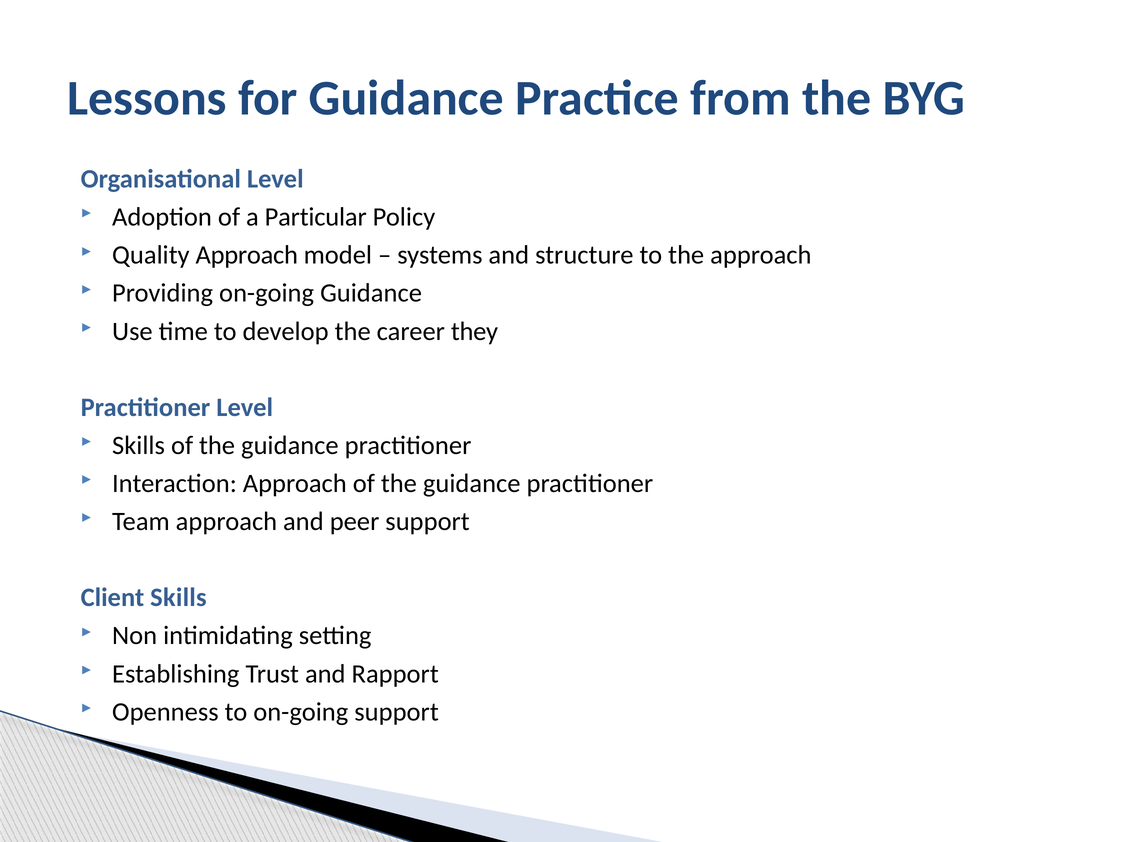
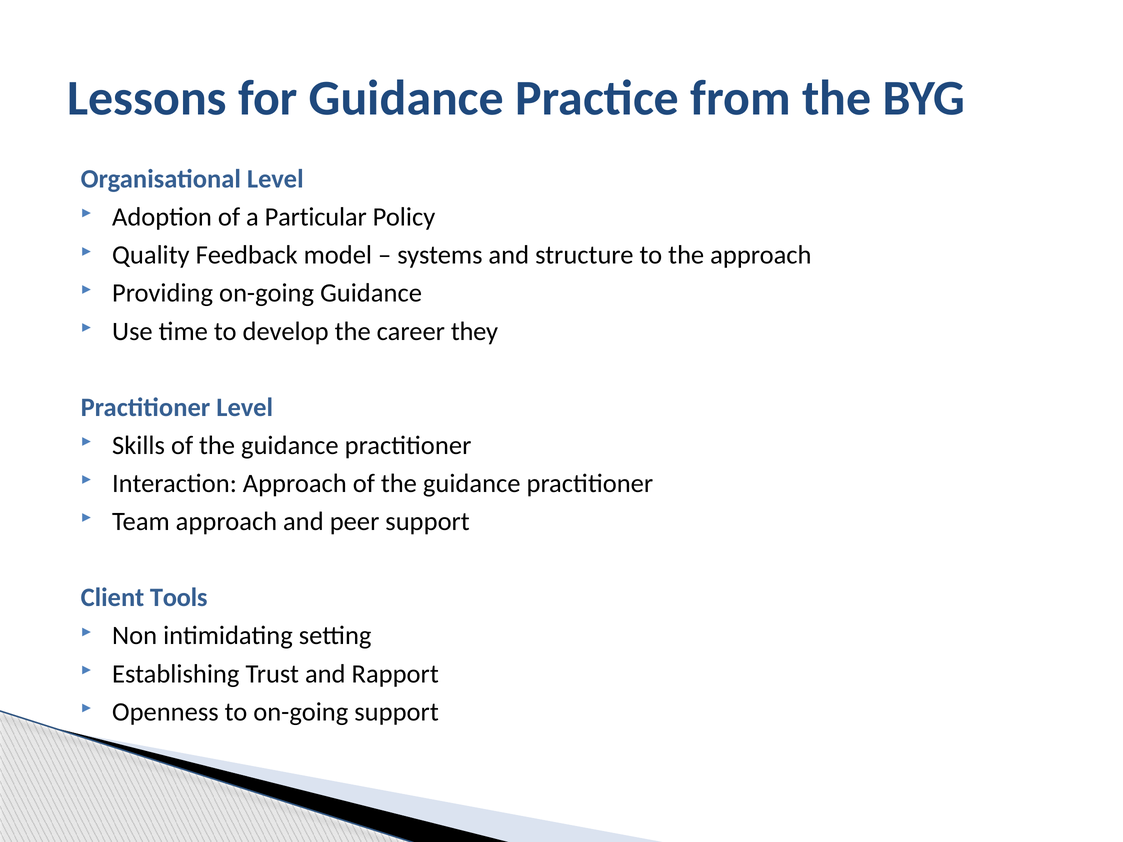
Quality Approach: Approach -> Feedback (247, 255)
Client Skills: Skills -> Tools (179, 598)
